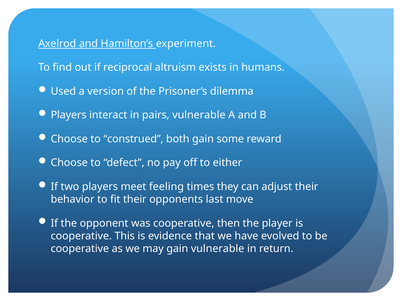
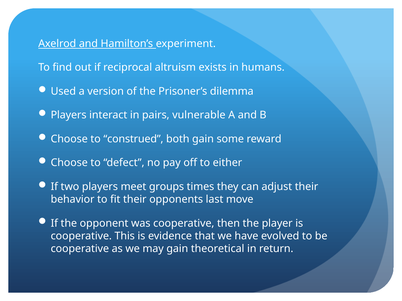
feeling: feeling -> groups (167, 187)
gain vulnerable: vulnerable -> theoretical (218, 249)
